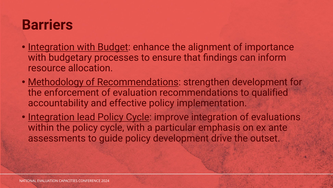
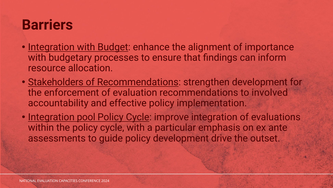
Methodology: Methodology -> Stakeholders (56, 82)
qualified: qualified -> involved (270, 92)
lead: lead -> pool (86, 117)
